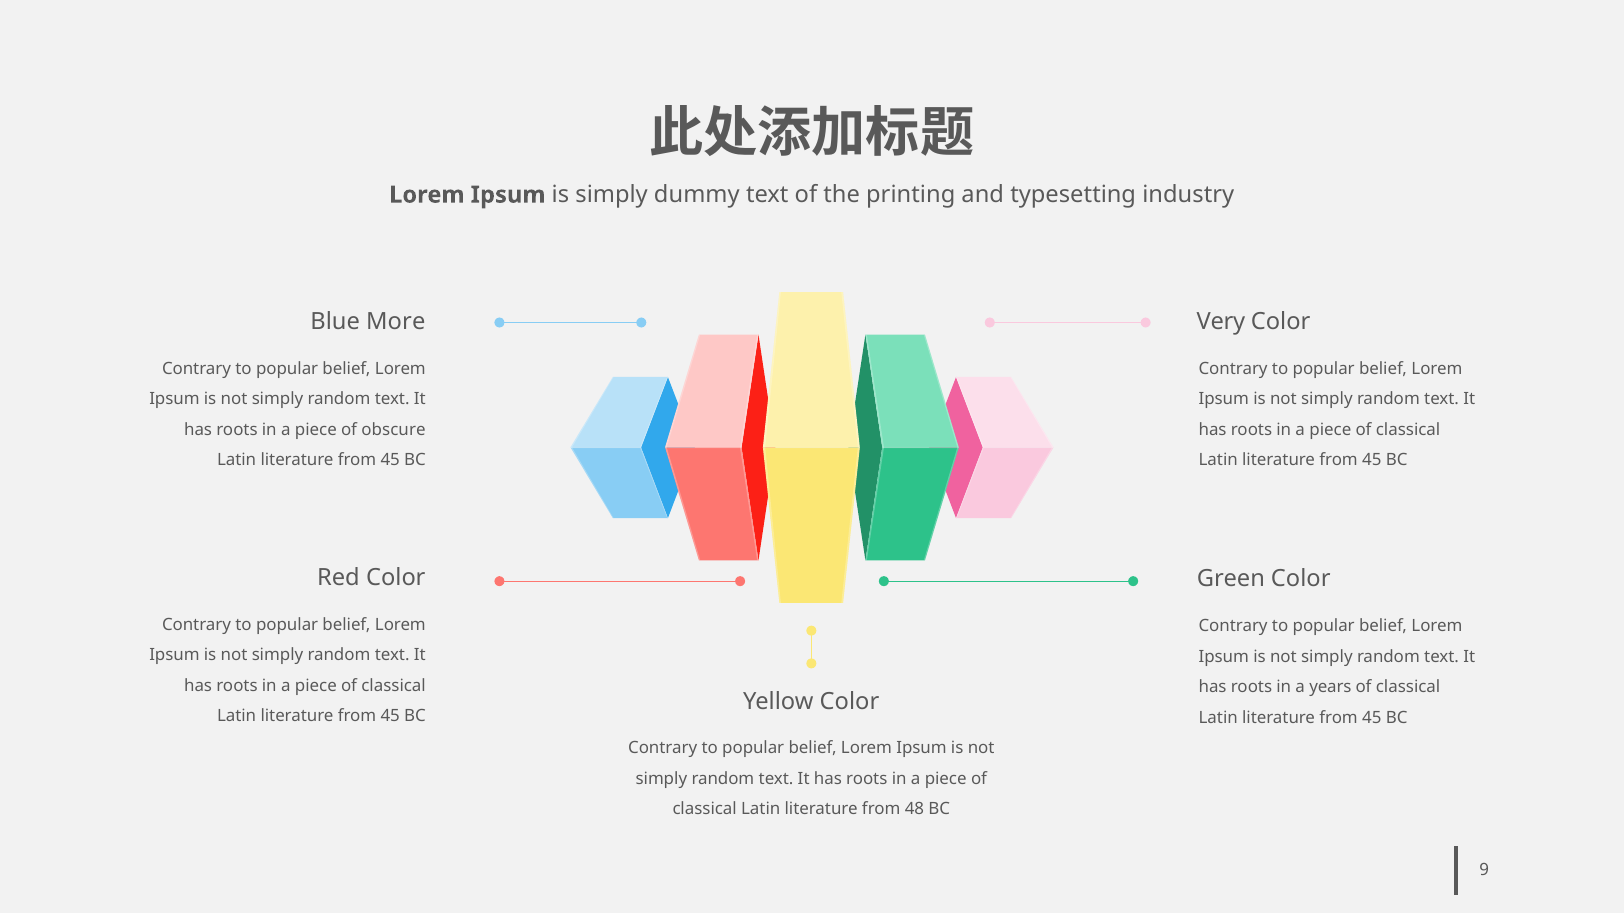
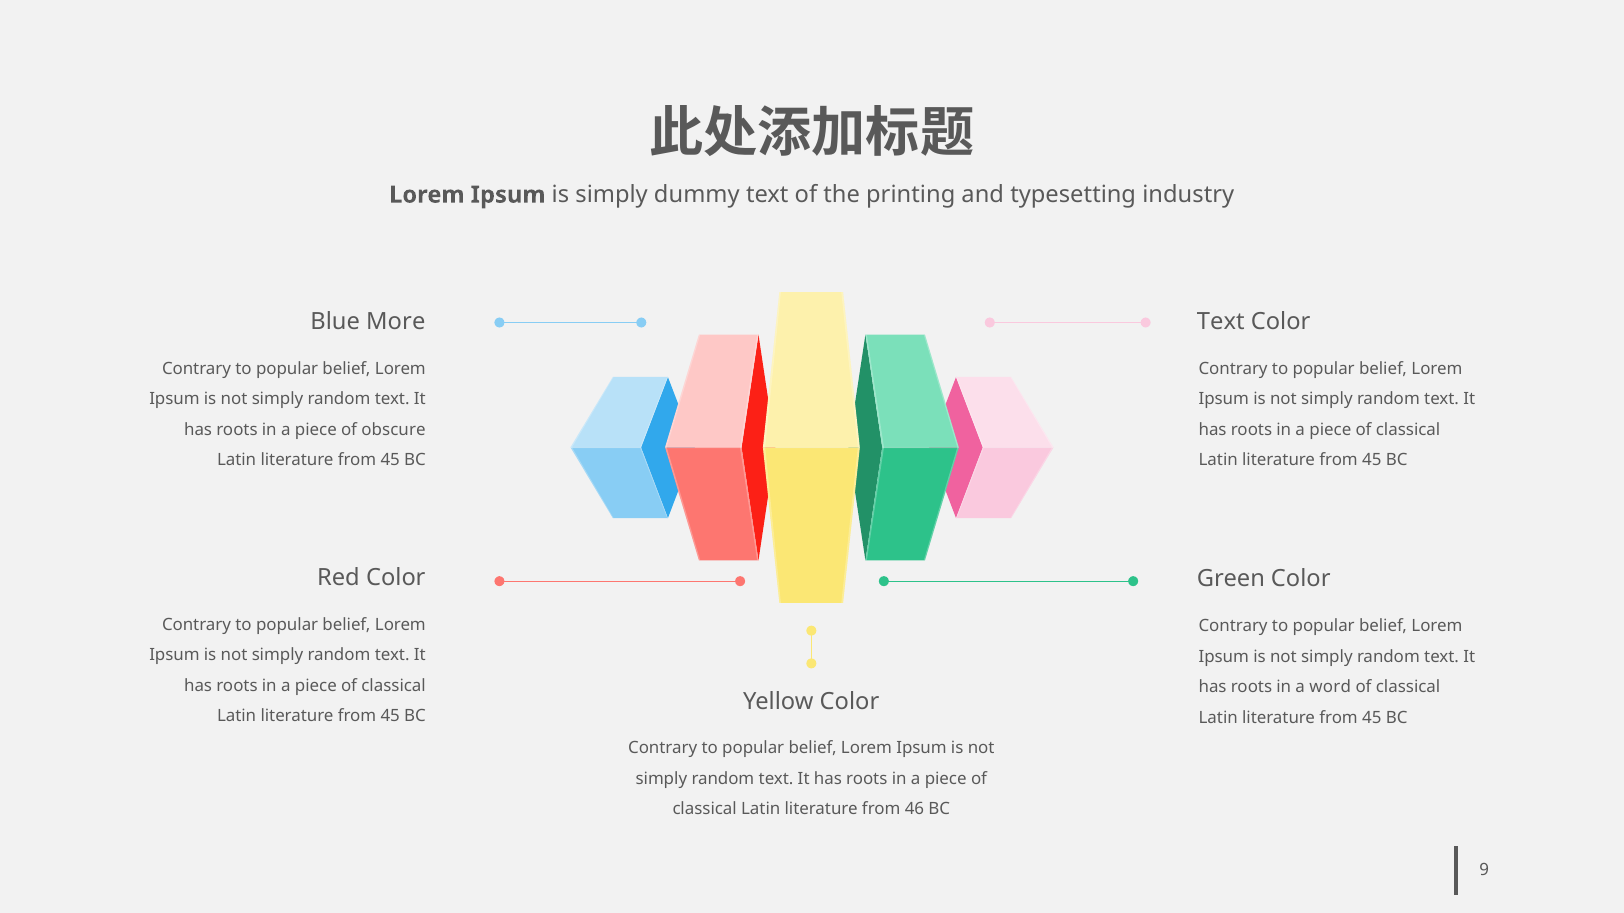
Very: Very -> Text (1221, 322)
years: years -> word (1330, 688)
48: 48 -> 46 (914, 810)
